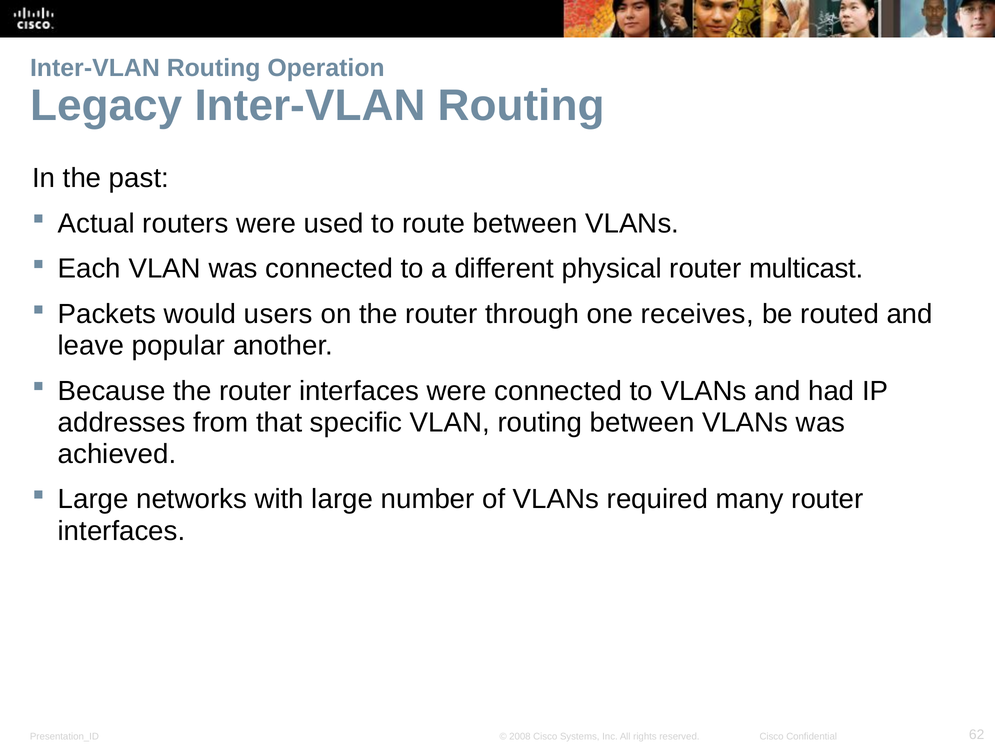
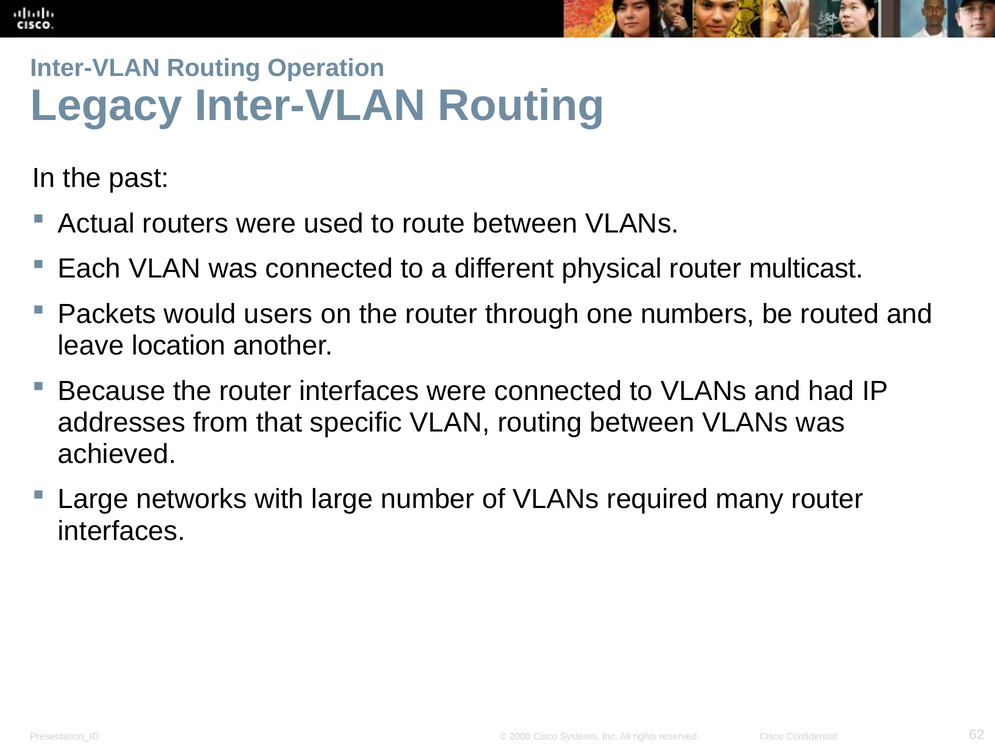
receives: receives -> numbers (698, 314)
popular: popular -> location (179, 346)
